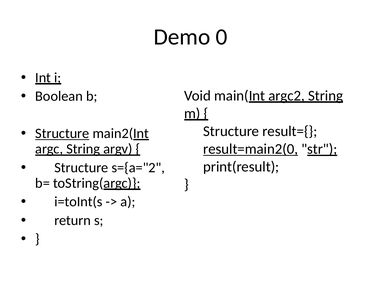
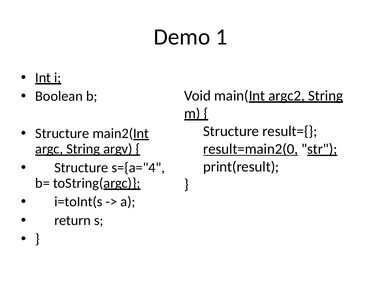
0: 0 -> 1 (221, 37)
Structure underline: present -> none (62, 133)
s={a="2: s={a="2 -> s={a="4 (138, 167)
